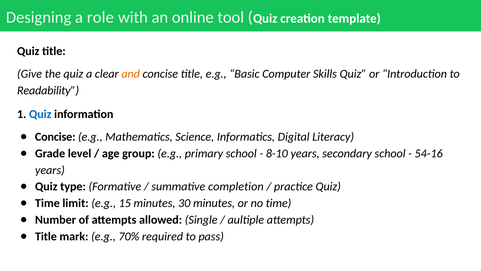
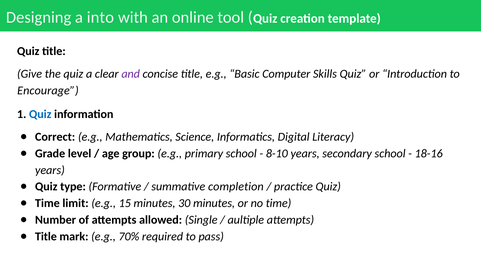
role: role -> into (100, 17)
and colour: orange -> purple (131, 74)
Readability: Readability -> Encourage (48, 90)
Concise: Concise -> Correct (55, 137)
54-16: 54-16 -> 18-16 (429, 153)
